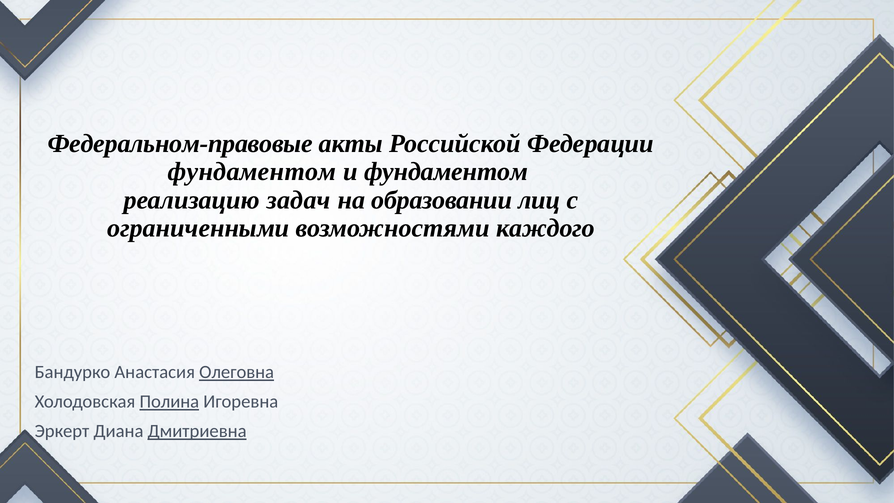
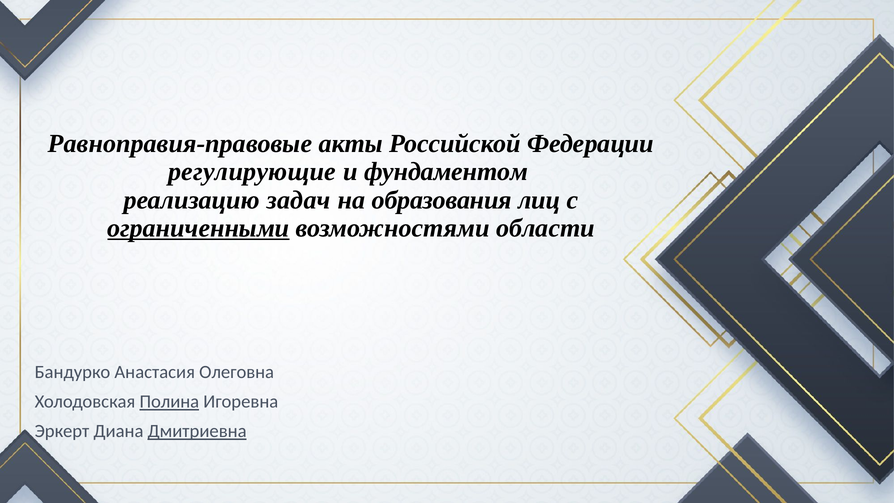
Федеральном-правовые: Федеральном-правовые -> Равноправия-правовые (180, 144)
фундаментом: фундаментом -> регулирующие (252, 172)
образовании: образовании -> образования (442, 200)
ограниченными underline: none -> present (198, 228)
каждого: каждого -> области (545, 228)
Олеговна underline: present -> none (237, 372)
